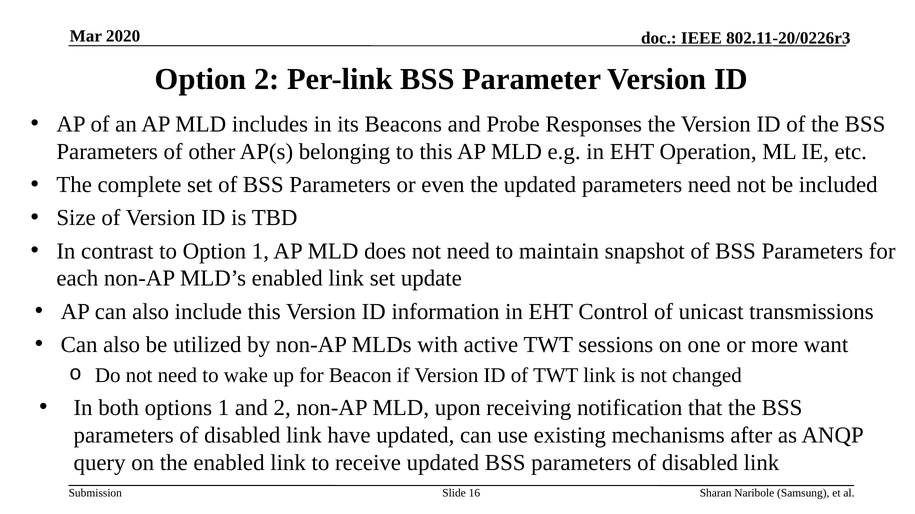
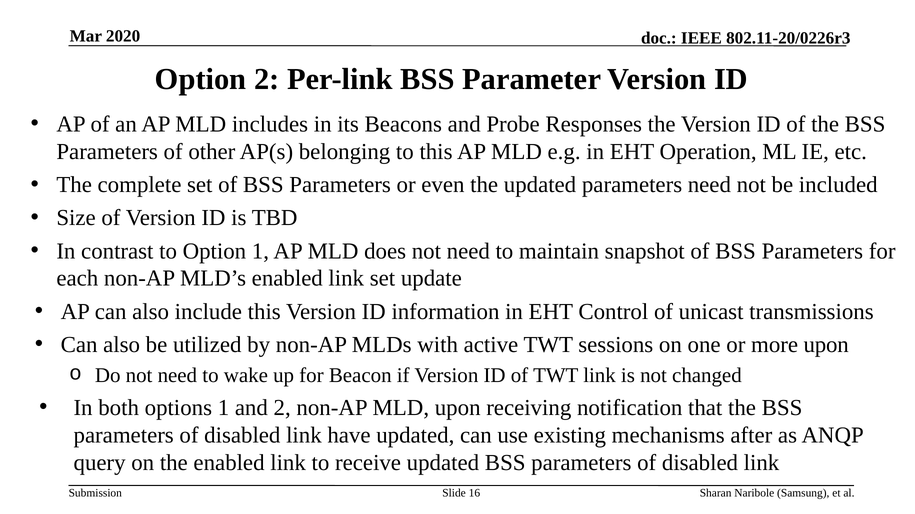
more want: want -> upon (826, 345)
